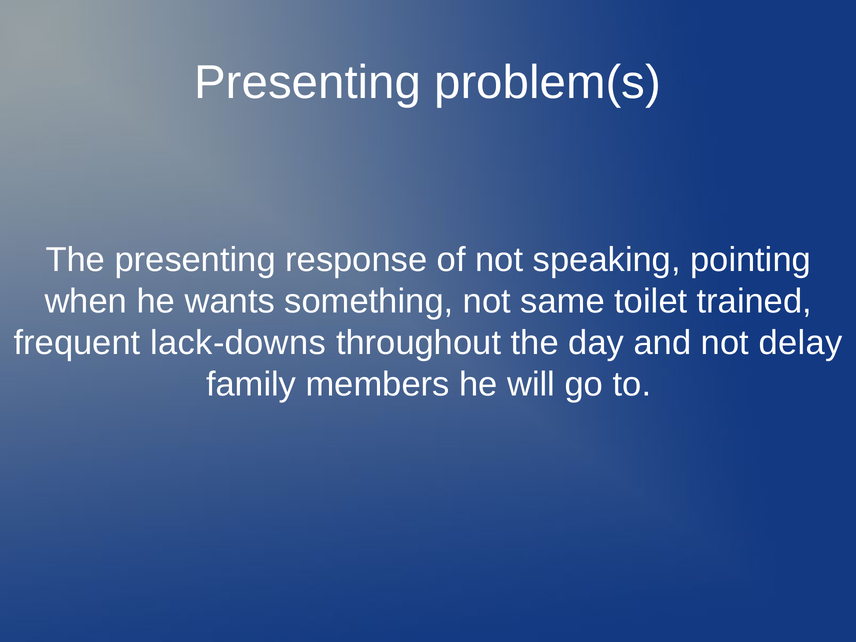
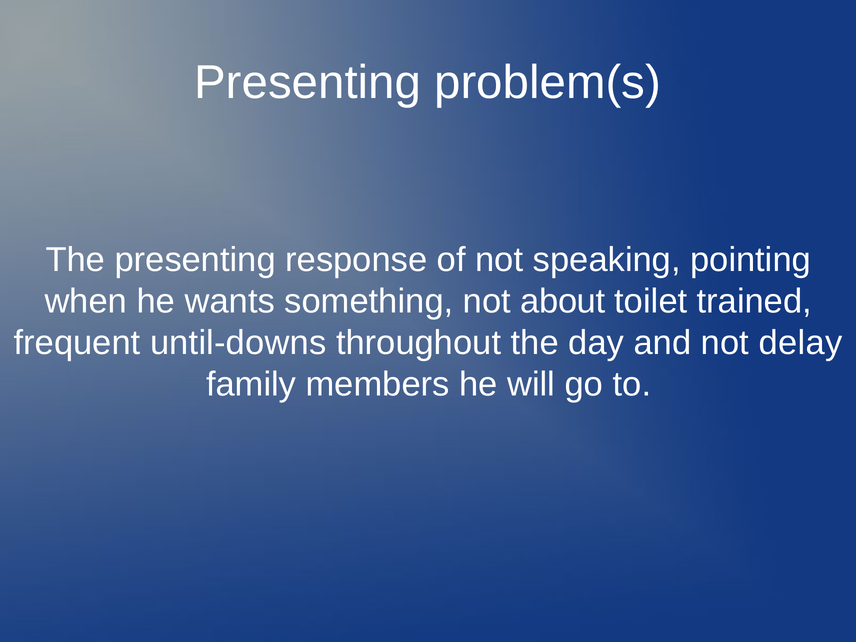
same: same -> about (563, 301)
lack-downs: lack-downs -> until-downs (238, 343)
